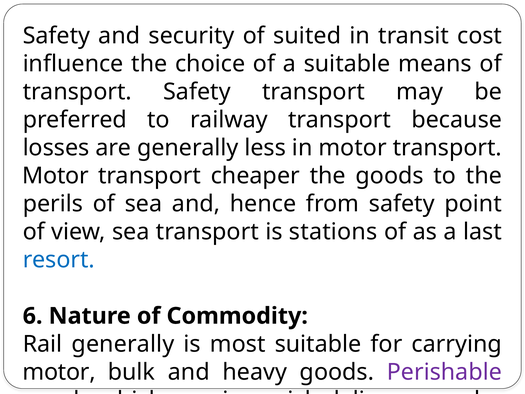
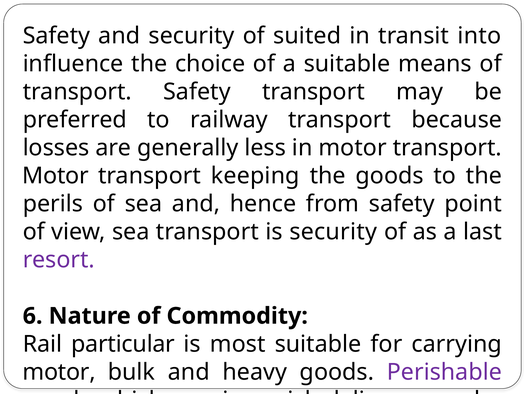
transit cost: cost -> into (479, 36)
cheaper: cheaper -> keeping (255, 176)
is stations: stations -> security (333, 232)
resort colour: blue -> purple (59, 260)
Rail generally: generally -> particular (123, 344)
